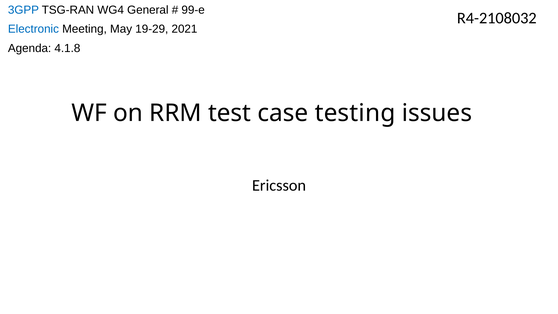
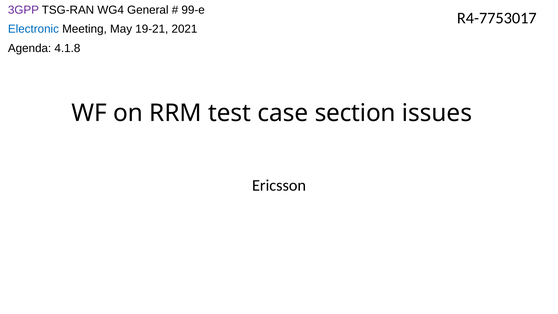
3GPP colour: blue -> purple (23, 10)
R4-2108032: R4-2108032 -> R4-7753017 (497, 18)
19-29: 19-29 -> 19-21 (152, 29)
testing: testing -> section (355, 113)
